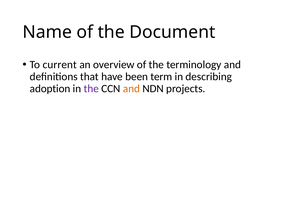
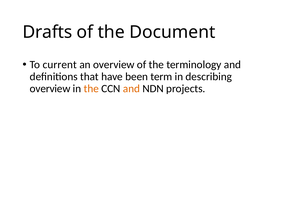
Name: Name -> Drafts (47, 32)
adoption: adoption -> overview (50, 89)
the colour: purple -> orange (91, 89)
